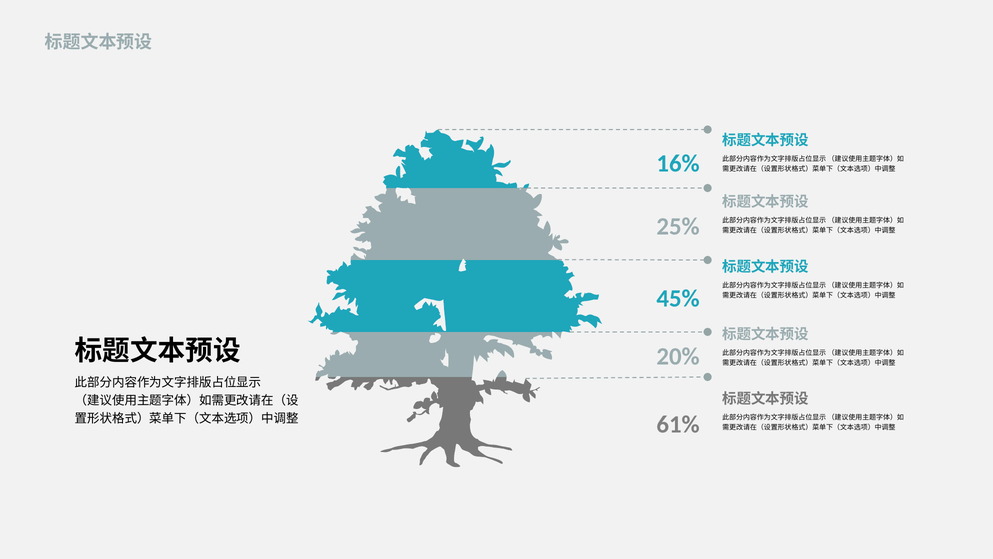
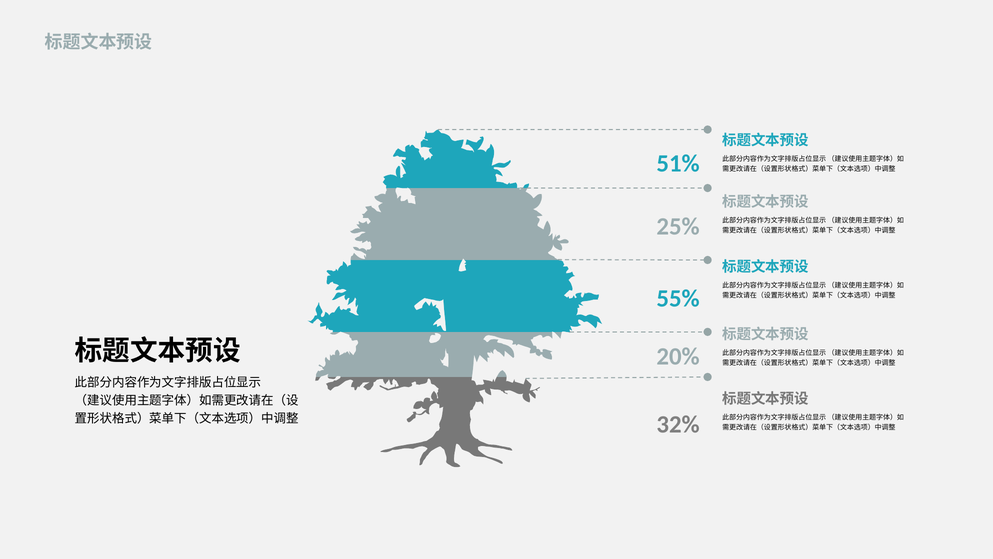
16%: 16% -> 51% (678, 163)
45%: 45% -> 55% (678, 298)
61%: 61% -> 32% (678, 424)
